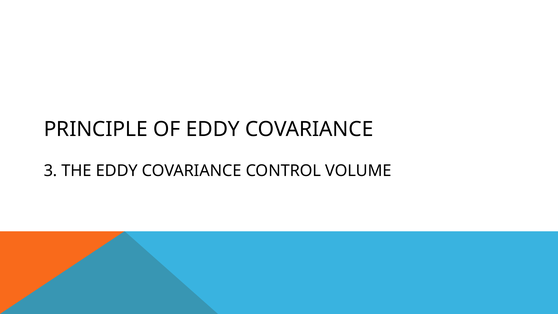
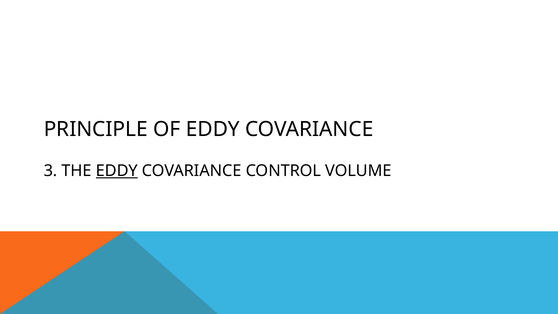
EDDY underline: none -> present (117, 171)
